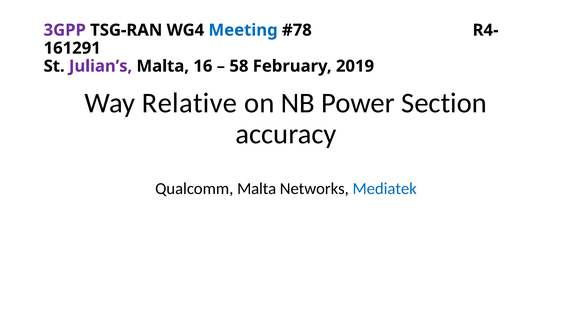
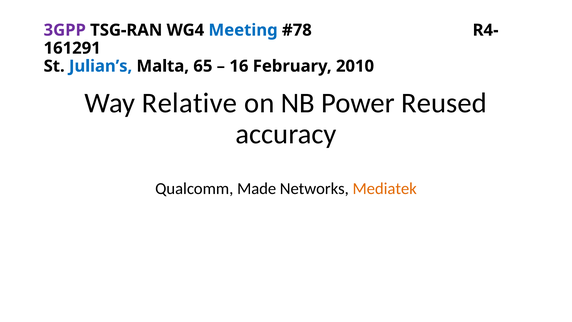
Julian’s colour: purple -> blue (101, 66)
16: 16 -> 65 (203, 66)
58: 58 -> 16 (239, 66)
2019: 2019 -> 2010 (355, 66)
Section: Section -> Reused (444, 103)
Qualcomm Malta: Malta -> Made (257, 188)
Mediatek colour: blue -> orange (385, 188)
